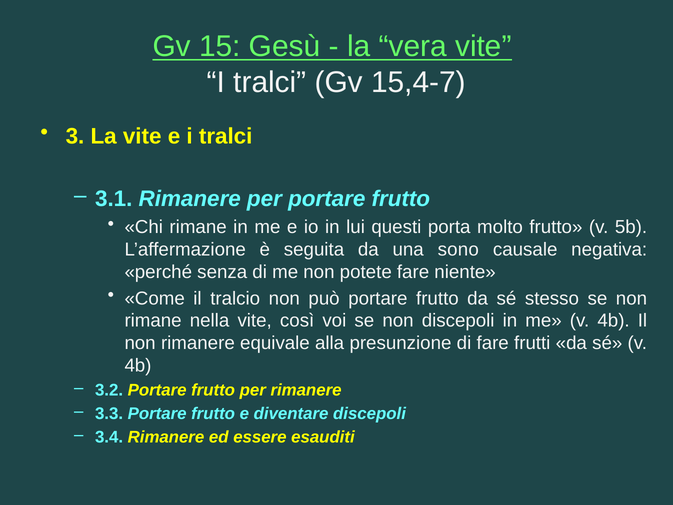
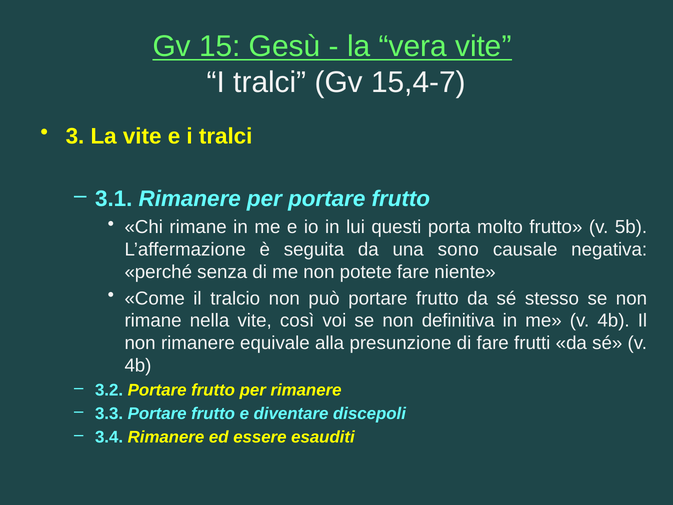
non discepoli: discepoli -> definitiva (458, 321)
